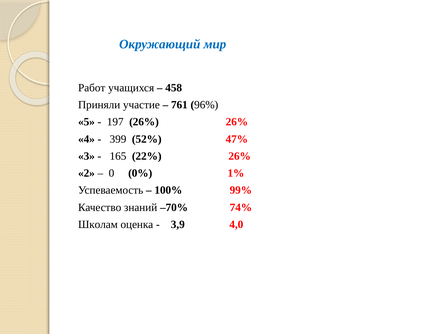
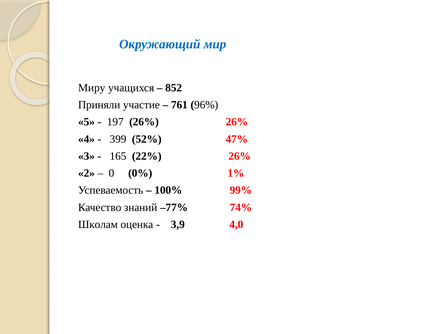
Работ: Работ -> Миру (92, 88)
458: 458 -> 852 (174, 88)
–70%: –70% -> –77% (174, 208)
